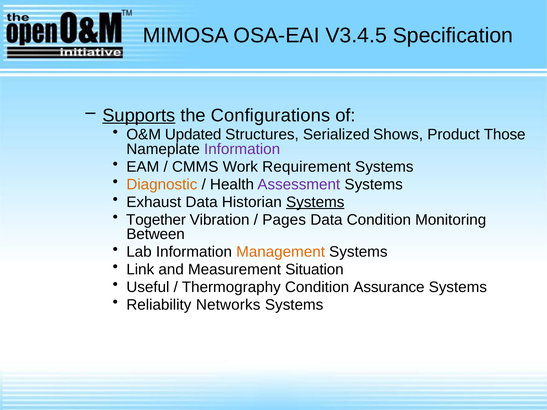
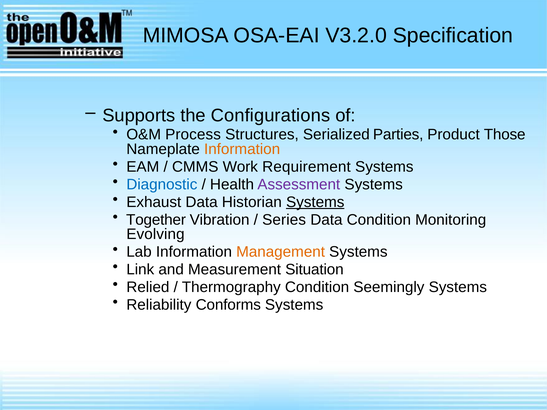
V3.4.5: V3.4.5 -> V3.2.0 (356, 36)
Supports underline: present -> none (139, 115)
Updated: Updated -> Process (193, 135)
Shows: Shows -> Parties (398, 135)
Information colour: purple -> orange (242, 149)
Diagnostic colour: orange -> blue (162, 185)
Pages: Pages -> Series (284, 220)
Between: Between -> Evolving (155, 234)
Useful: Useful -> Relied (148, 287)
Assurance: Assurance -> Seemingly (389, 287)
Networks: Networks -> Conforms (228, 305)
